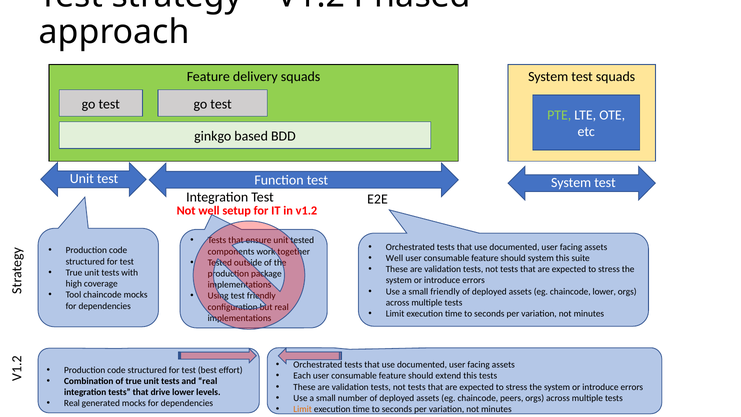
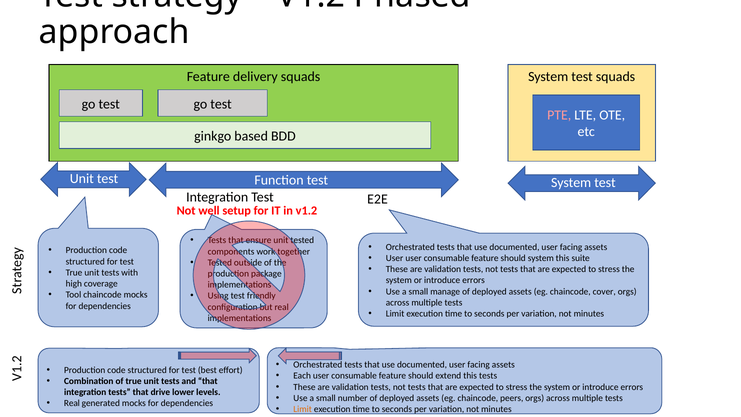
PTE colour: light green -> pink (559, 115)
Well: Well -> User (395, 258)
small friendly: friendly -> manage (445, 291)
chaincode lower: lower -> cover (604, 291)
and real: real -> that (208, 381)
